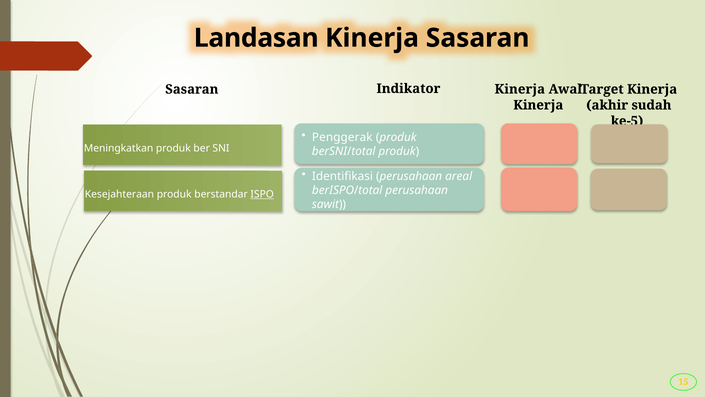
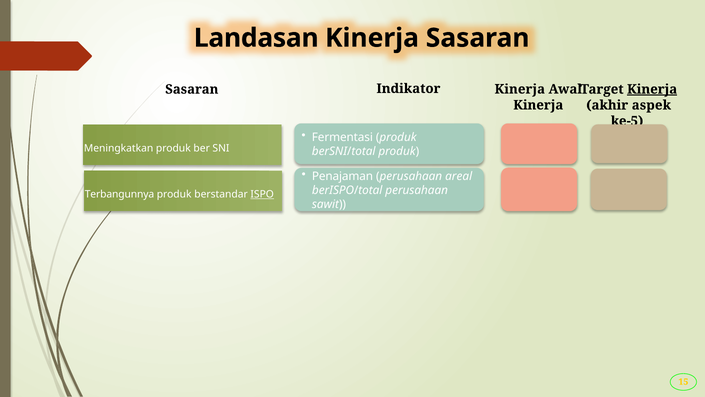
Kinerja underline: none -> present (652, 89)
sudah: sudah -> aspek (651, 105)
Penggerak: Penggerak -> Fermentasi (342, 137)
Identifikasi: Identifikasi -> Penajaman (343, 176)
Kesejahteraan: Kesejahteraan -> Terbangunnya (119, 194)
